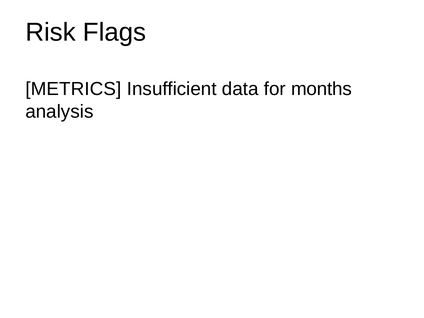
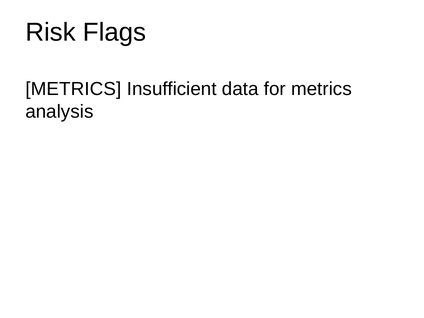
for months: months -> metrics (321, 89)
